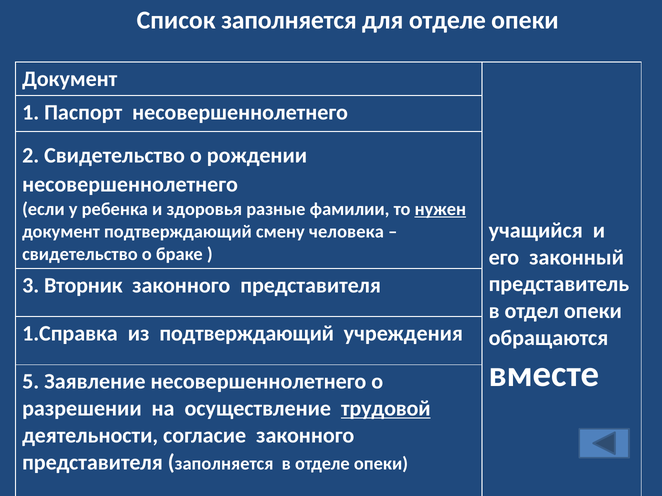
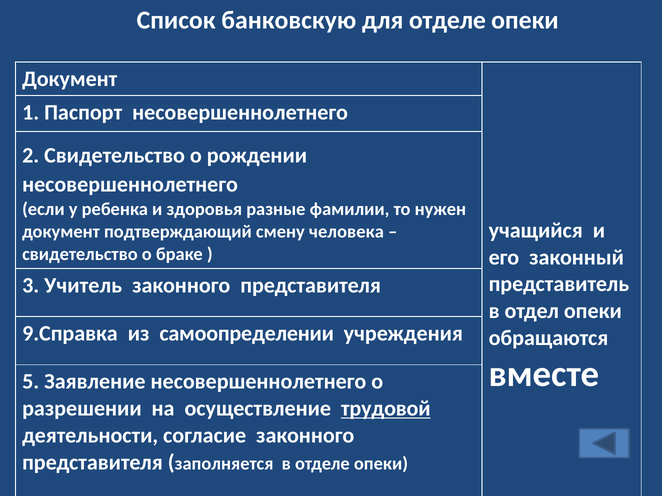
Список заполняется: заполняется -> банковскую (289, 20)
нужен underline: present -> none (440, 209)
Вторник: Вторник -> Учитель (83, 286)
1.Справка: 1.Справка -> 9.Справка (70, 334)
из подтверждающий: подтверждающий -> самоопределении (247, 334)
